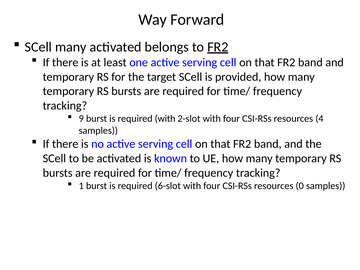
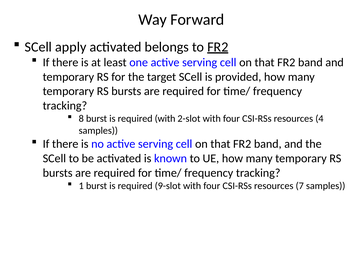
SCell many: many -> apply (71, 47)
9: 9 -> 8 (81, 119)
6-slot: 6-slot -> 9-slot (168, 186)
0: 0 -> 7 (300, 186)
